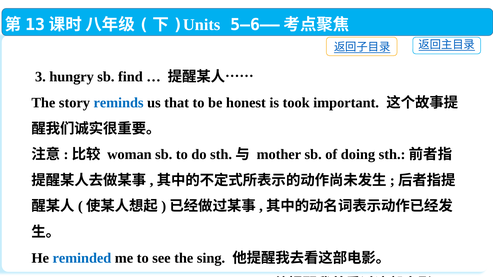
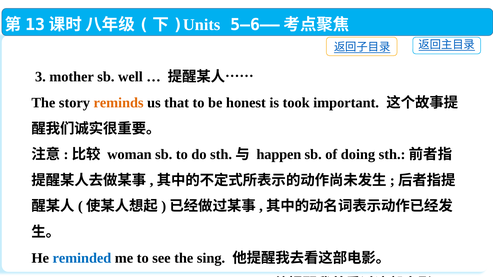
hungry: hungry -> mother (72, 77)
find: find -> well (130, 77)
reminds colour: blue -> orange (119, 103)
mother: mother -> happen (279, 155)
